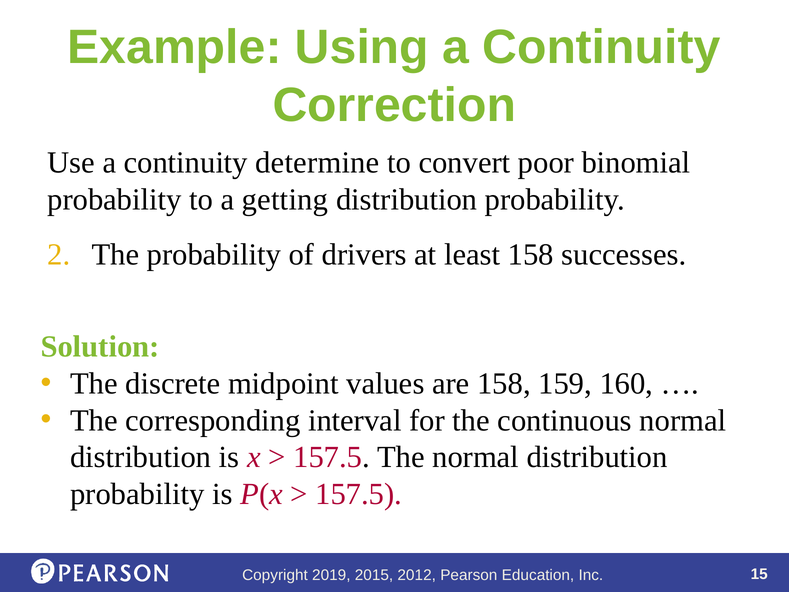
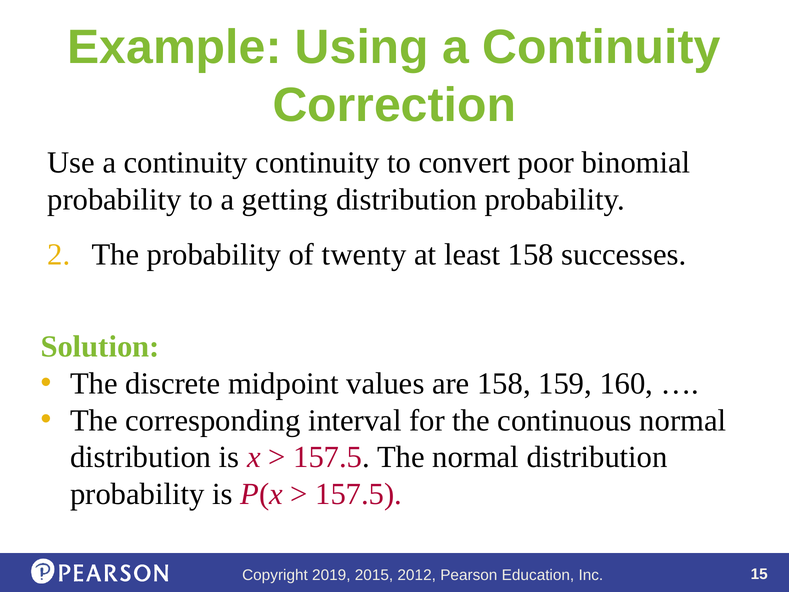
continuity determine: determine -> continuity (318, 163)
drivers: drivers -> twenty (364, 255)
